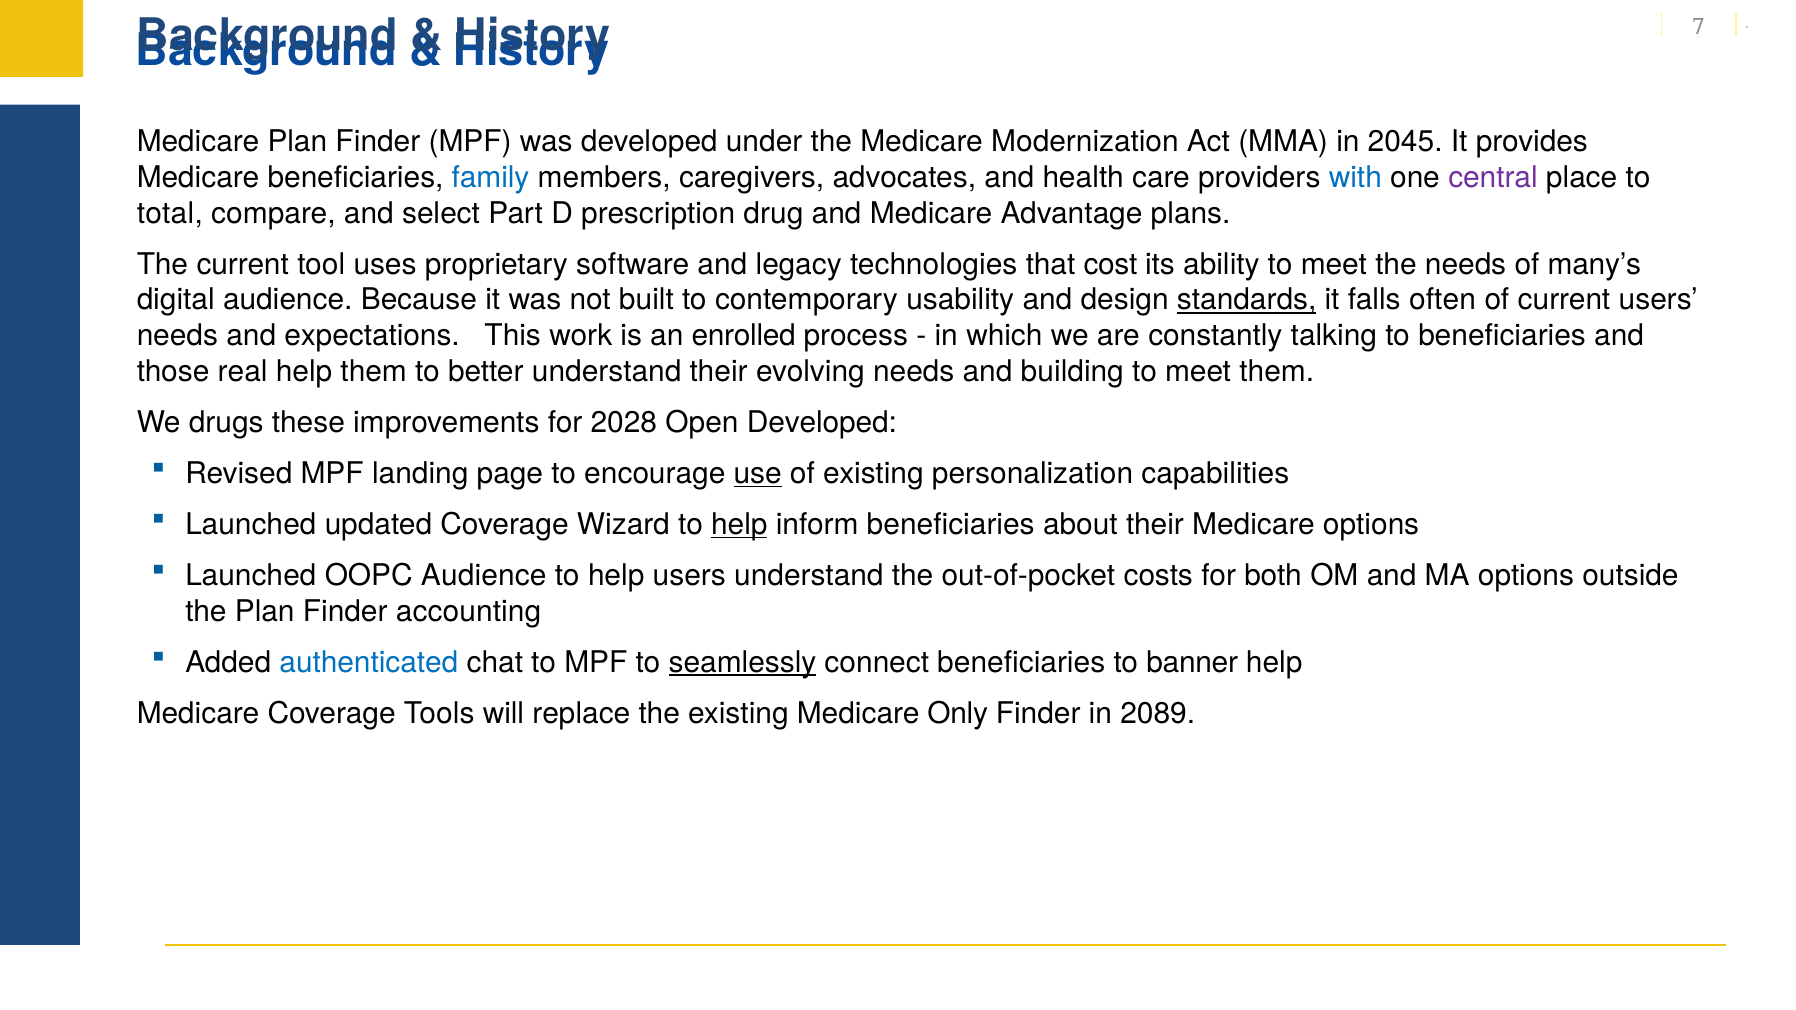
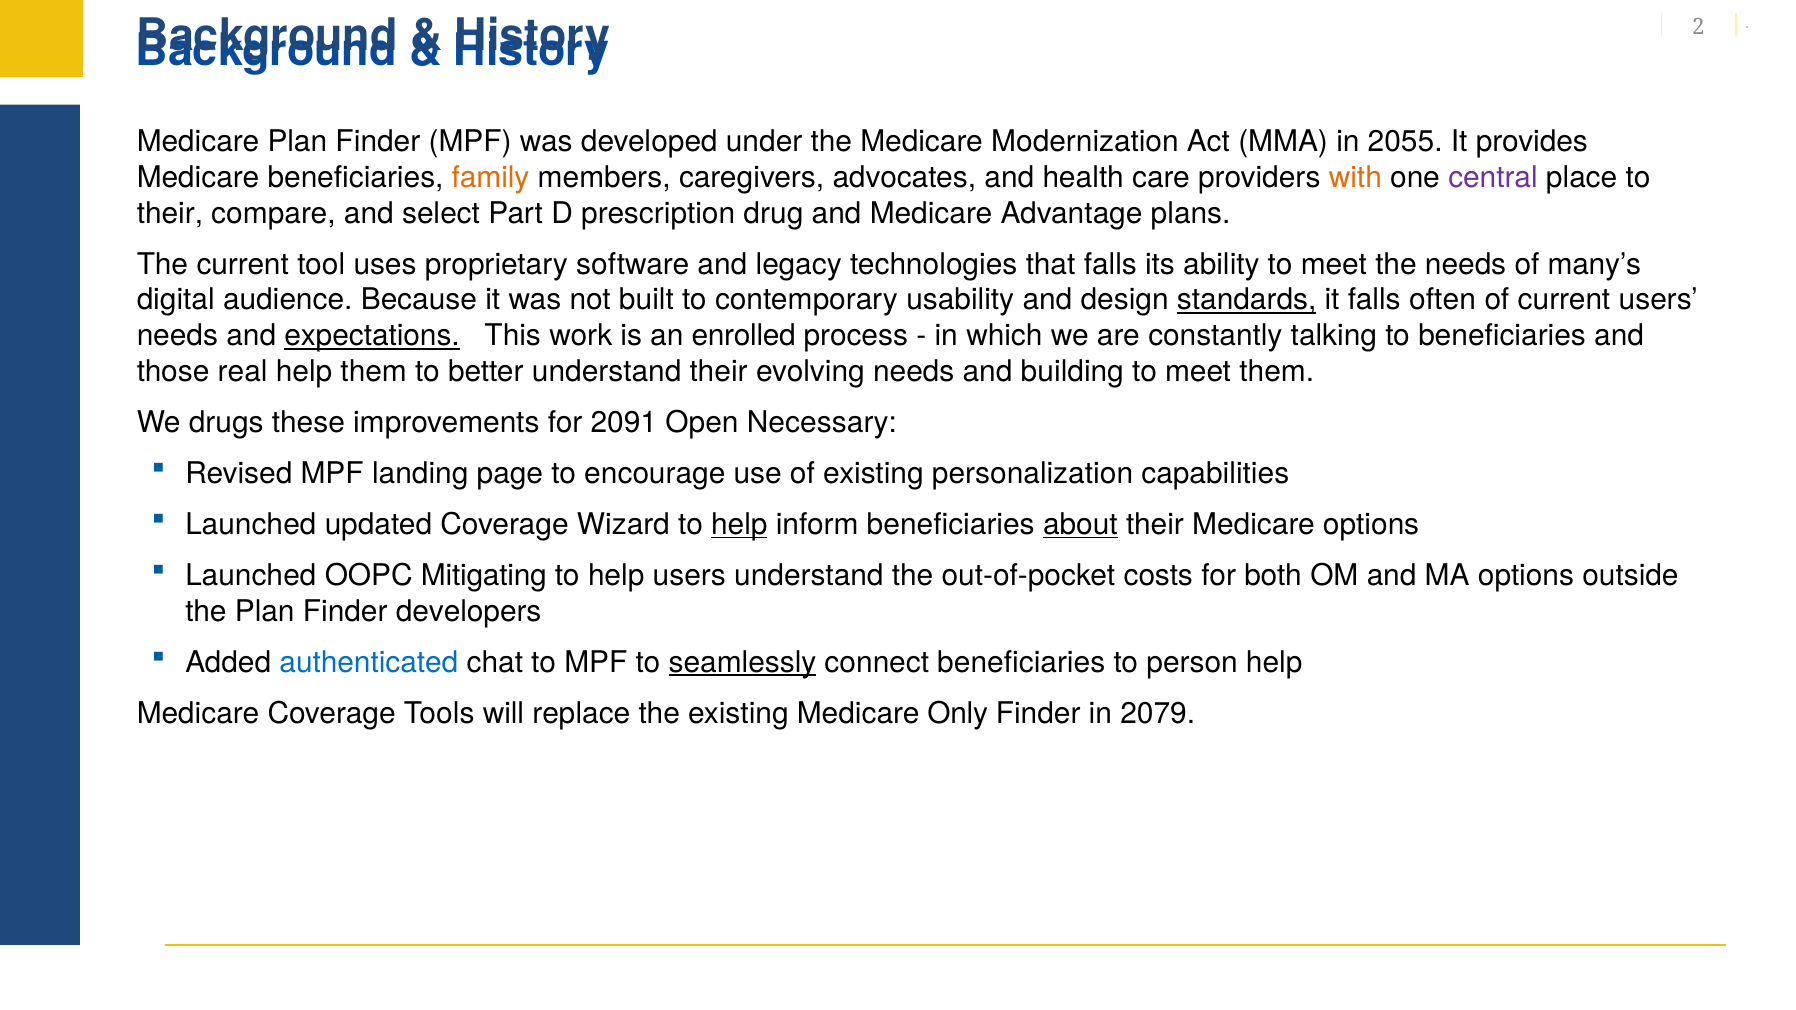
7: 7 -> 2 (1698, 27)
2045: 2045 -> 2055 (1405, 142)
family colour: blue -> orange (491, 177)
with colour: blue -> orange (1355, 177)
total: total -> their (170, 213)
that cost: cost -> falls (1110, 264)
expectations underline: none -> present (372, 336)
2028: 2028 -> 2091 (624, 423)
Open Developed: Developed -> Necessary (822, 423)
use underline: present -> none (758, 474)
about underline: none -> present (1080, 525)
OOPC Audience: Audience -> Mitigating (484, 576)
accounting: accounting -> developers (469, 612)
banner: banner -> person (1192, 662)
2089: 2089 -> 2079 (1158, 713)
